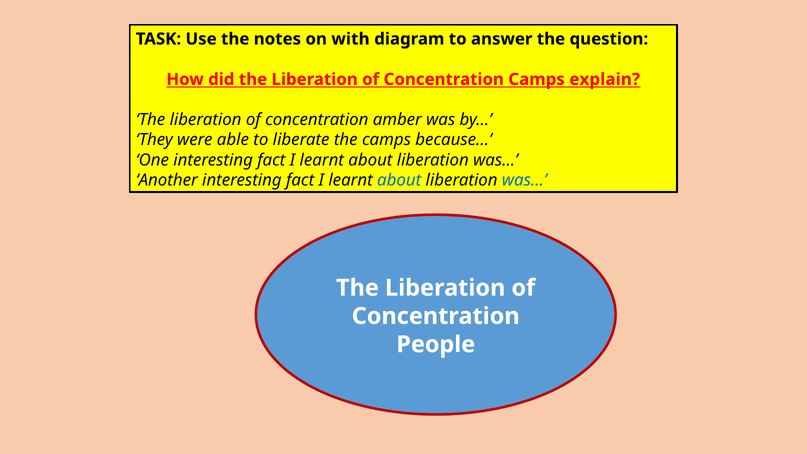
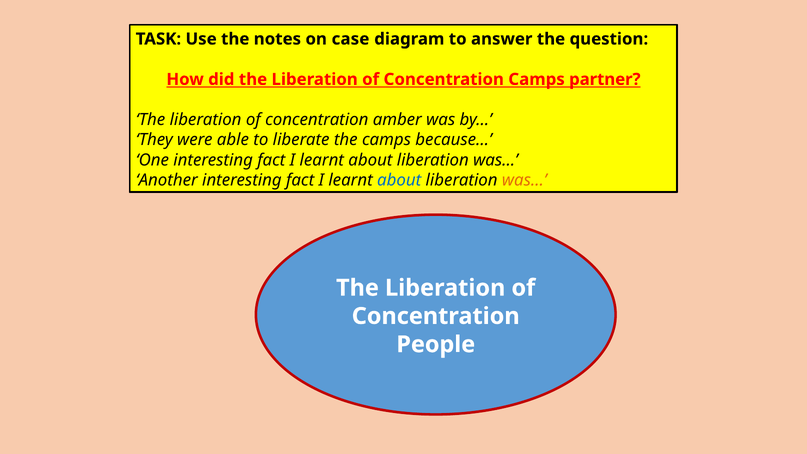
with: with -> case (350, 39)
explain: explain -> partner (605, 79)
was… colour: blue -> orange (524, 180)
